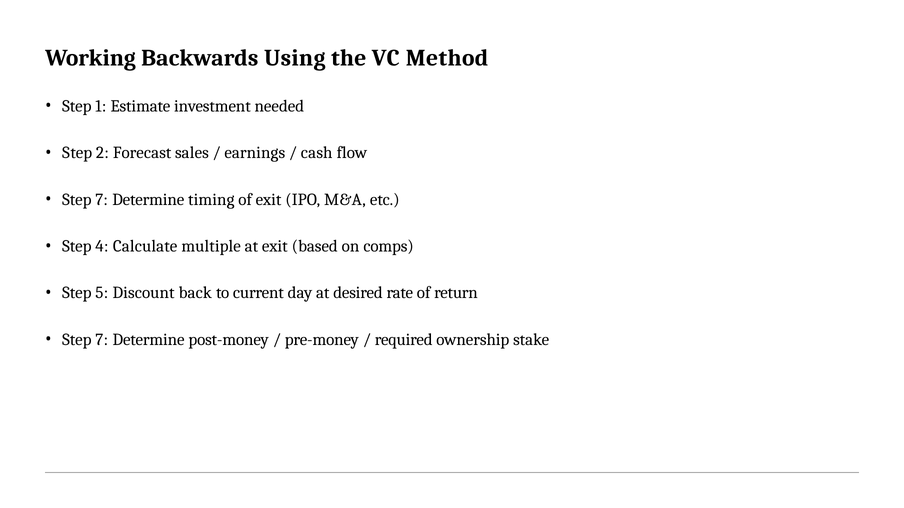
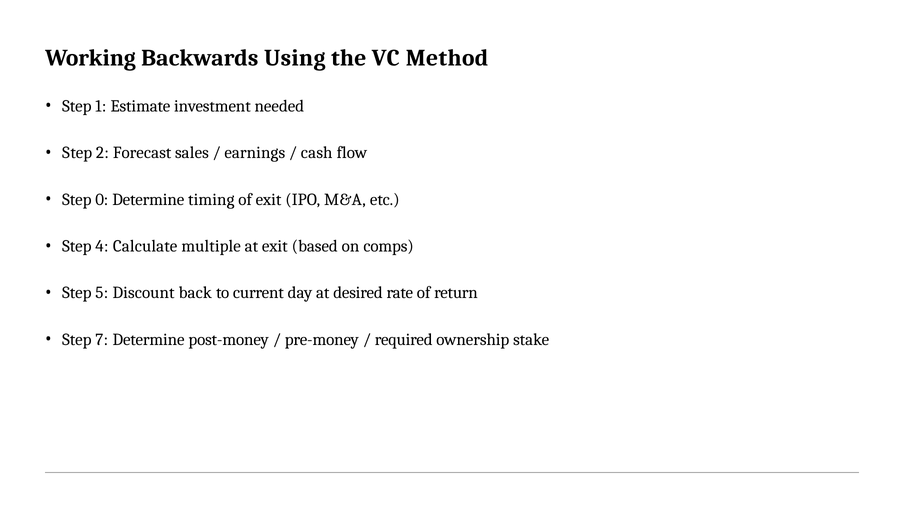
7: 7 -> 0 (102, 200)
